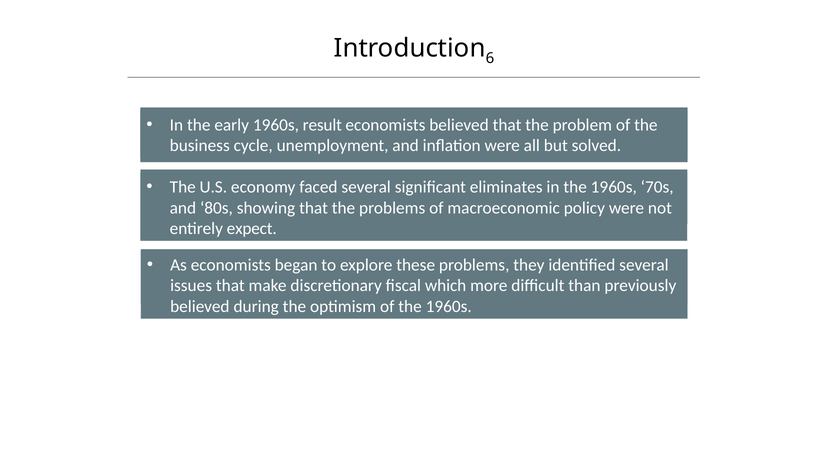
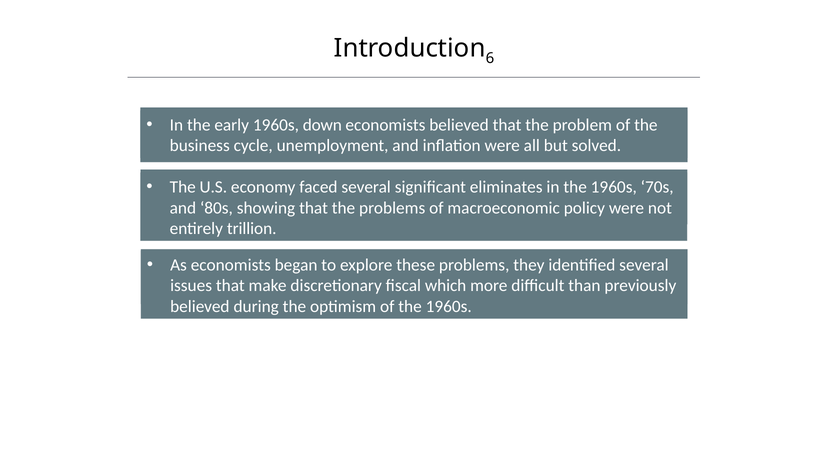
result: result -> down (322, 125)
expect: expect -> trillion (252, 229)
